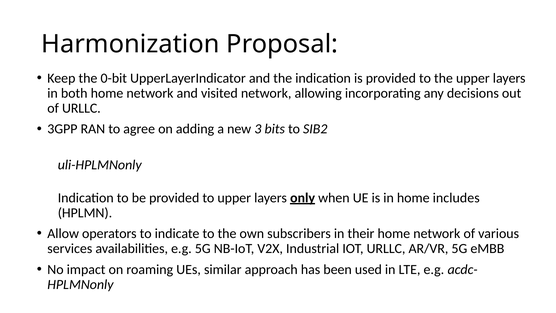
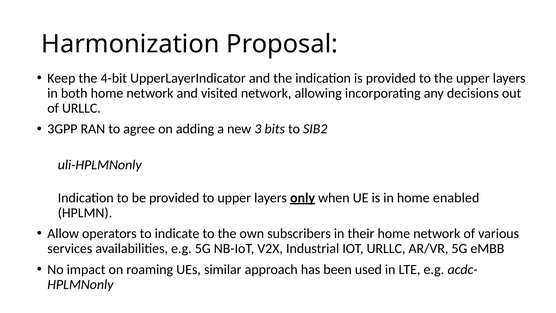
0-bit: 0-bit -> 4-bit (114, 78)
includes: includes -> enabled (456, 198)
